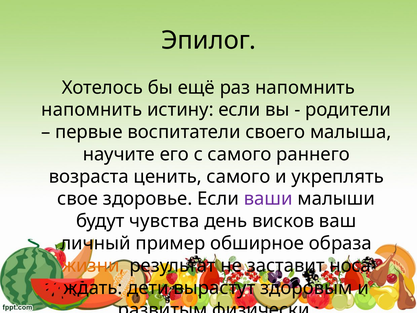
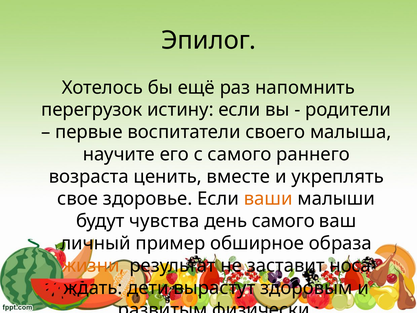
напомнить: напомнить -> перегрузок (92, 110)
ценить самого: самого -> вместе (238, 176)
ваши colour: purple -> orange (268, 199)
день висков: висков -> самого (283, 221)
